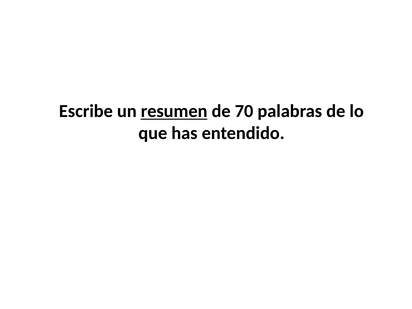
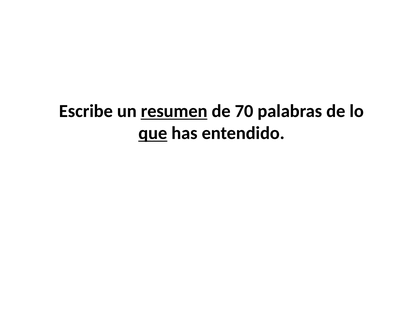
que underline: none -> present (153, 133)
